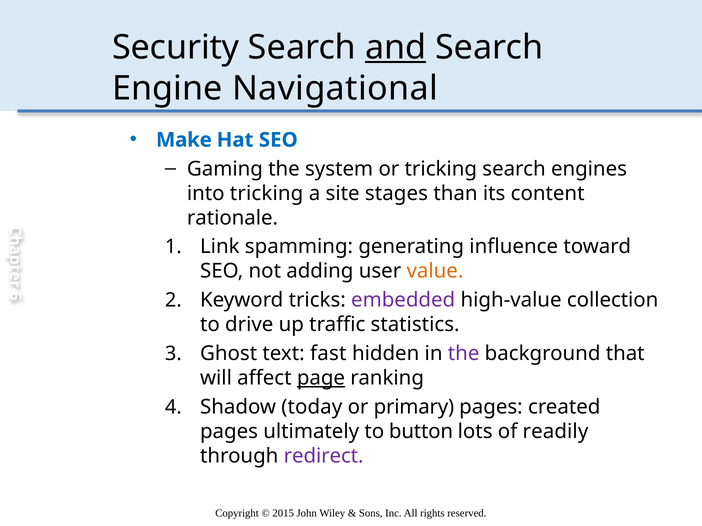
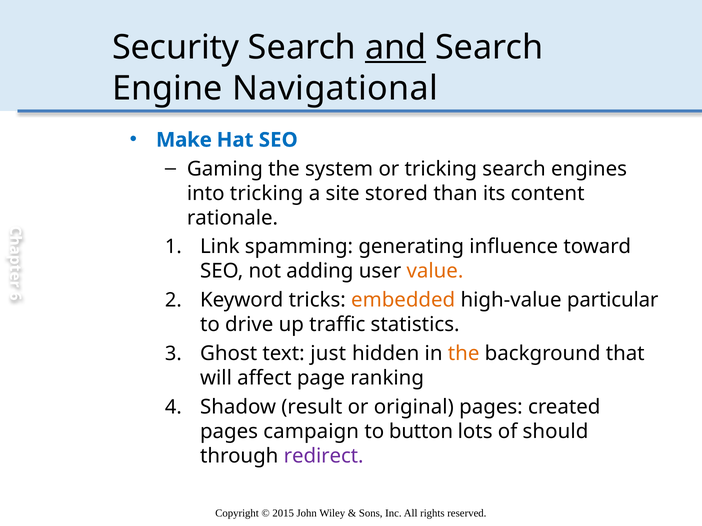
stages: stages -> stored (396, 194)
embedded colour: purple -> orange (403, 300)
collection: collection -> particular (613, 300)
fast: fast -> just (328, 354)
the colour: purple -> orange (464, 354)
page underline: present -> none (321, 378)
today: today -> result (312, 407)
primary: primary -> original (414, 407)
ultimately: ultimately -> campaign (311, 432)
readily: readily -> should (555, 432)
